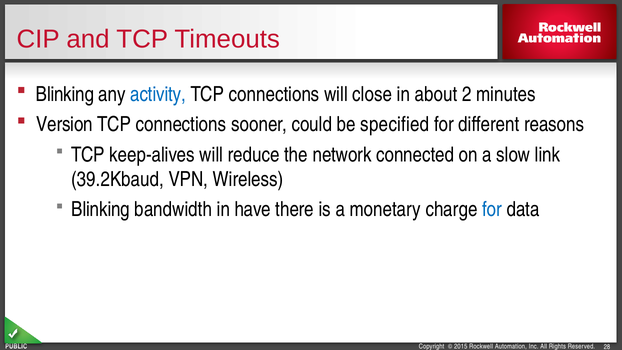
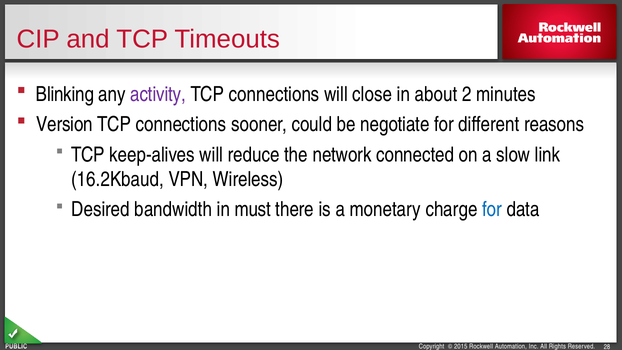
activity colour: blue -> purple (158, 94)
specified: specified -> negotiate (395, 125)
39.2Kbaud: 39.2Kbaud -> 16.2Kbaud (118, 180)
Blinking: Blinking -> Desired (101, 210)
have: have -> must (253, 210)
